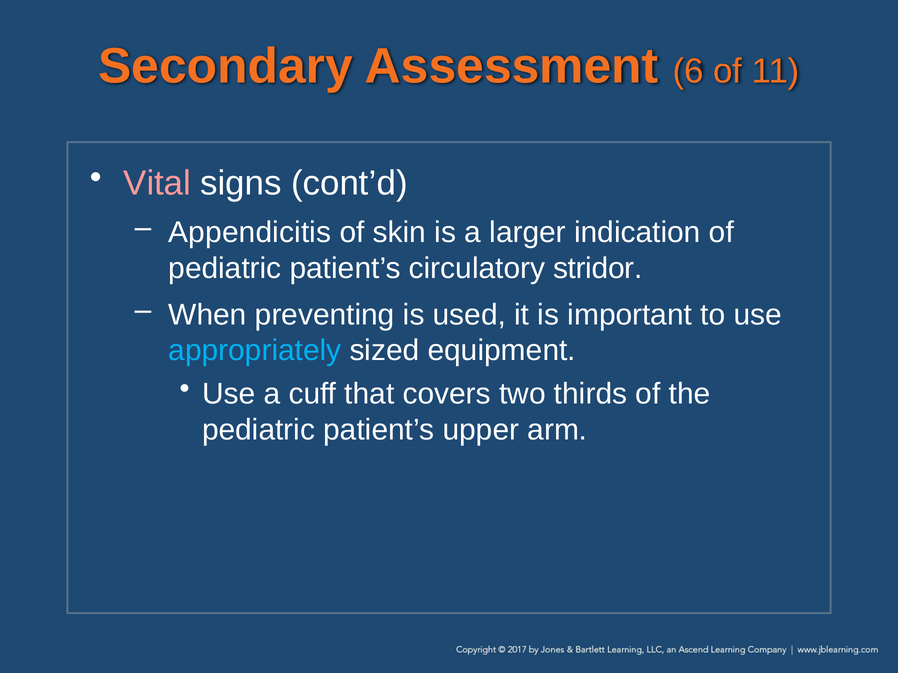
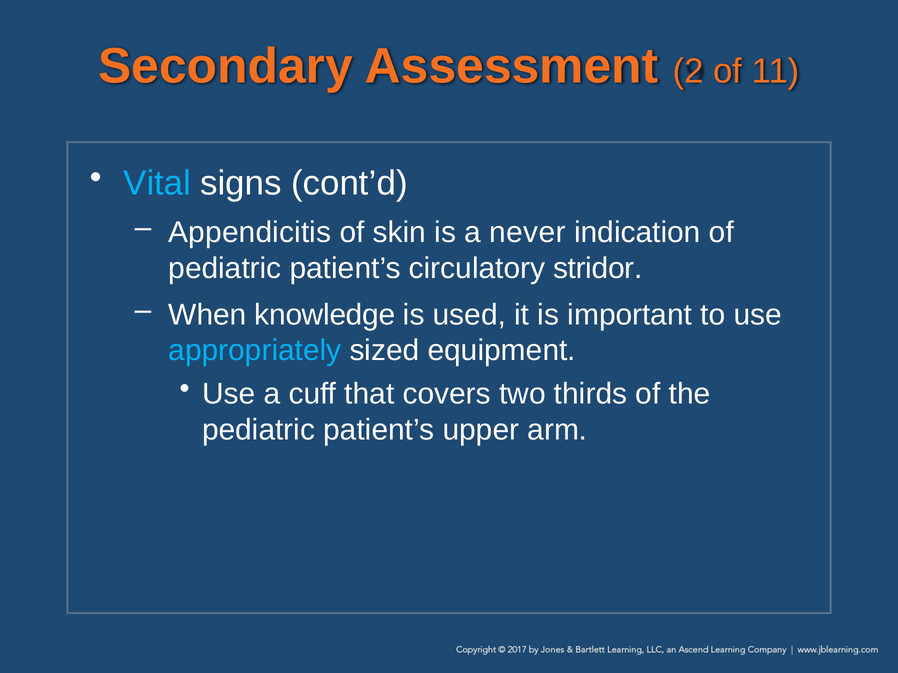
6: 6 -> 2 (688, 71)
Vital colour: pink -> light blue (157, 184)
larger: larger -> never (527, 233)
preventing: preventing -> knowledge (325, 315)
